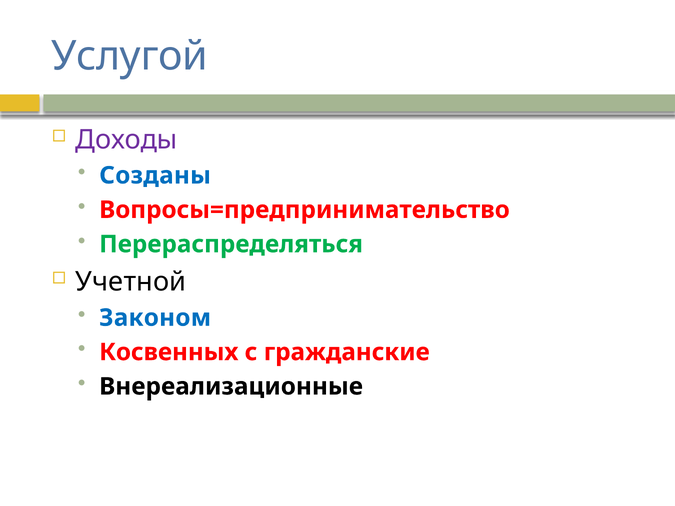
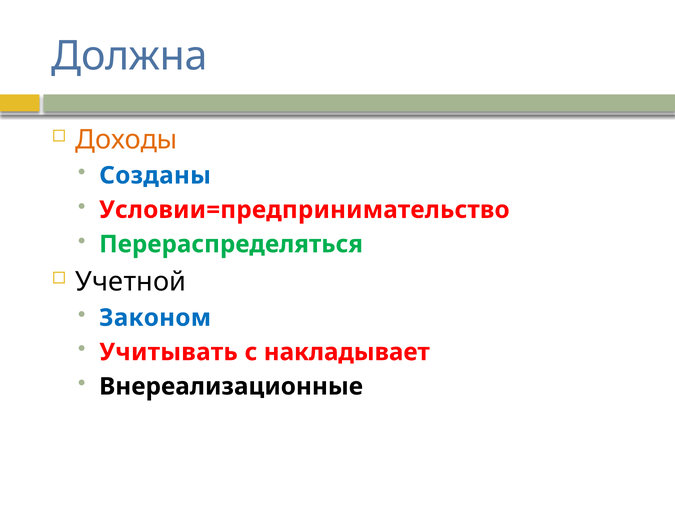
Услугой: Услугой -> Должна (130, 56)
Доходы colour: purple -> orange (127, 140)
Вопросы=предпринимательство: Вопросы=предпринимательство -> Условии=предпринимательство (304, 210)
Косвенных: Косвенных -> Учитывать (169, 352)
гражданские: гражданские -> накладывает (347, 352)
